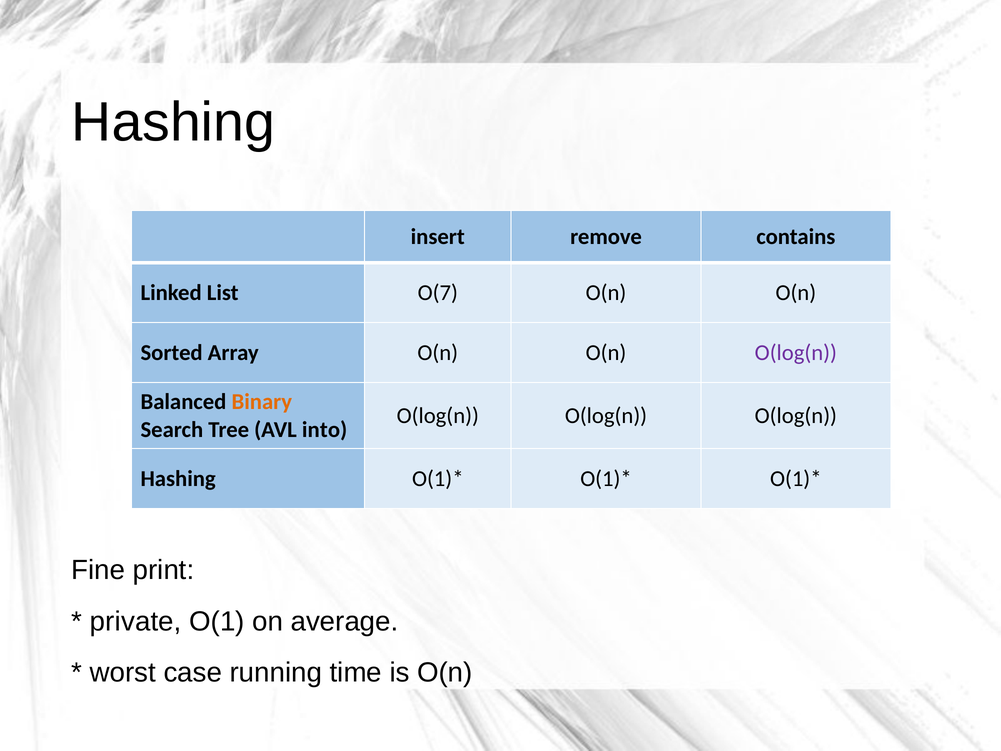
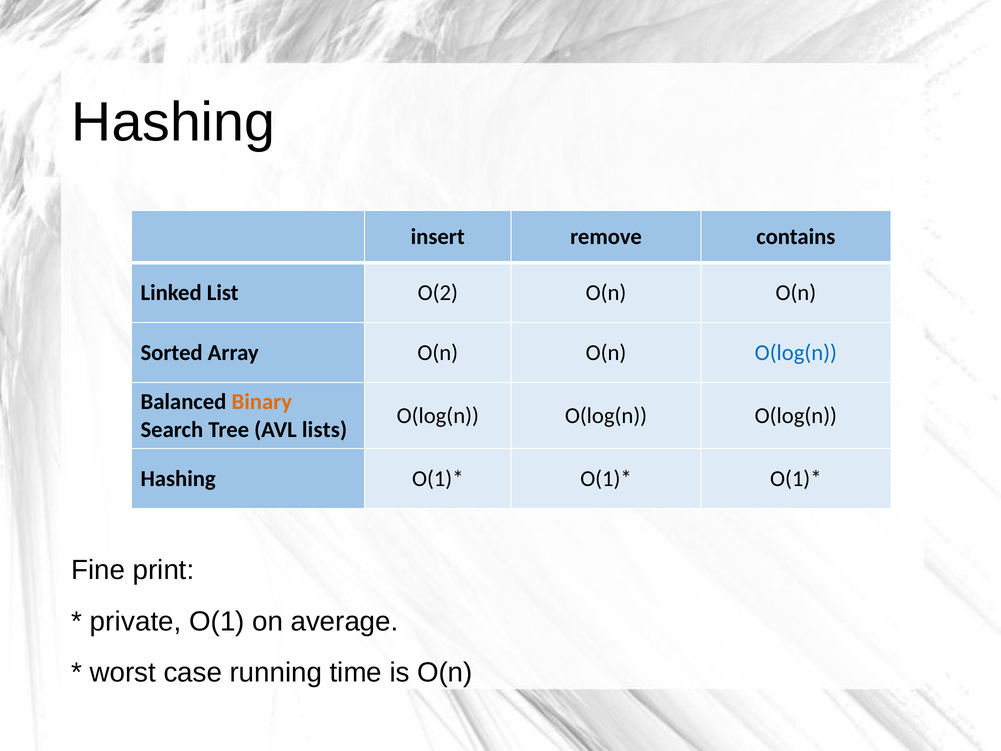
O(7: O(7 -> O(2 (438, 293)
O(log(n colour: purple -> blue (796, 353)
into: into -> lists (325, 429)
